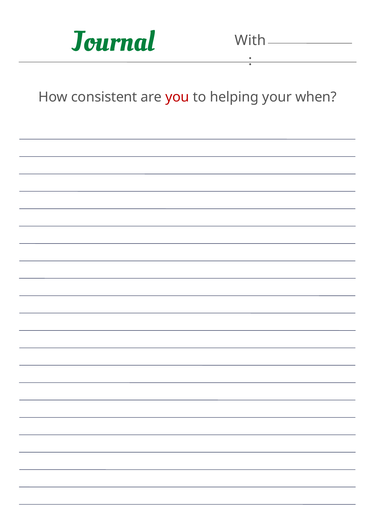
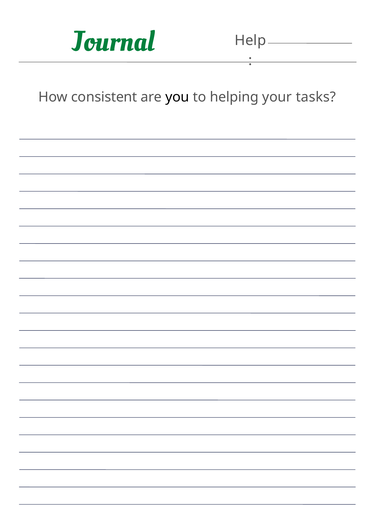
With: With -> Help (250, 40)
you colour: red -> black (177, 97)
when: when -> tasks (316, 97)
